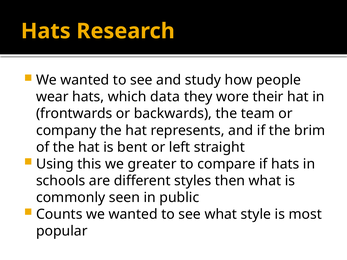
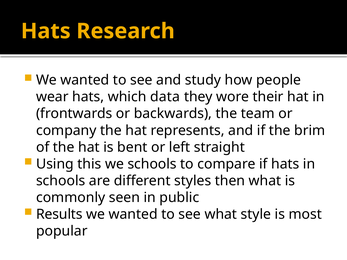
we greater: greater -> schools (152, 164)
Counts: Counts -> Results (59, 214)
